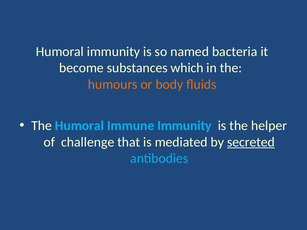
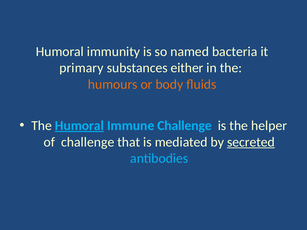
become: become -> primary (81, 68)
which: which -> either (187, 68)
Humoral underline: none -> present (79, 126)
Immune Immunity: Immunity -> Challenge (185, 126)
